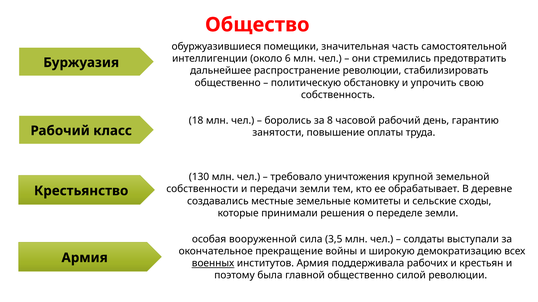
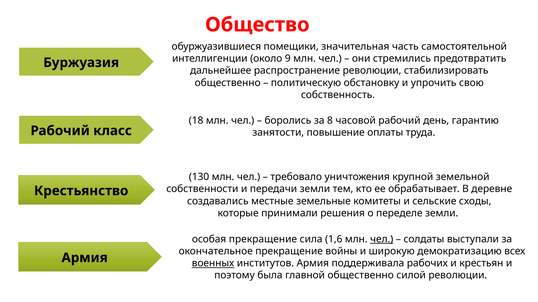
6: 6 -> 9 (288, 59)
особая вооруженной: вооруженной -> прекращение (263, 240)
3,5: 3,5 -> 1,6 (334, 240)
чел underline: none -> present (382, 240)
